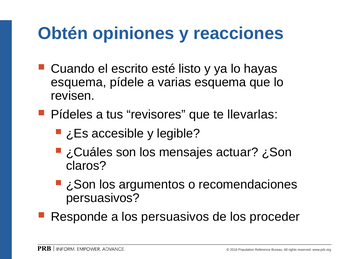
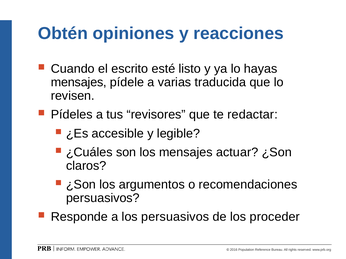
esquema: esquema -> mensajes (79, 82)
varias esquema: esquema -> traducida (220, 82)
llevarlas: llevarlas -> redactar (253, 115)
